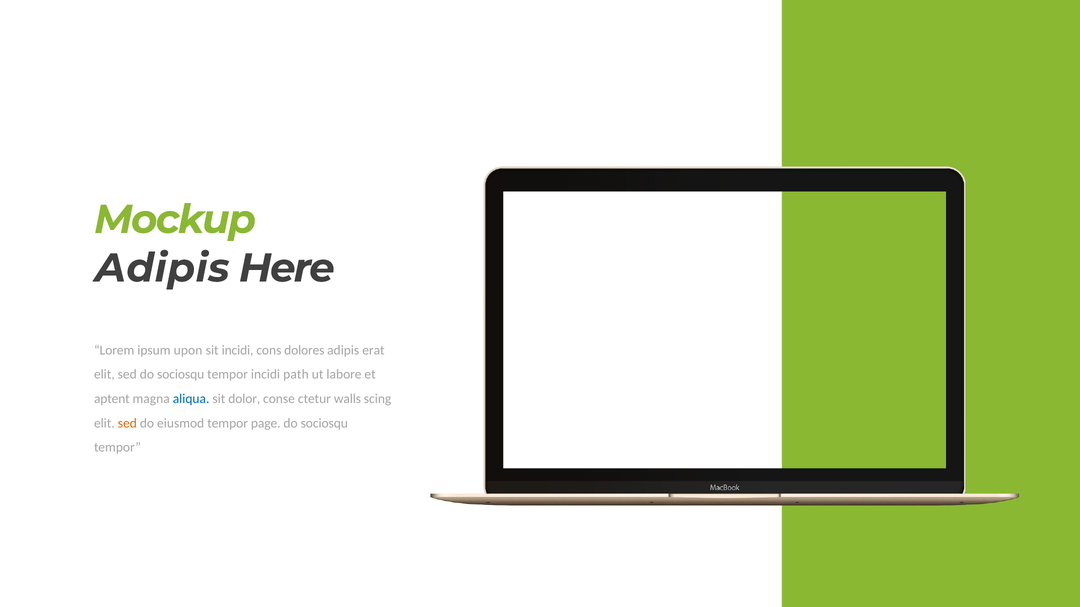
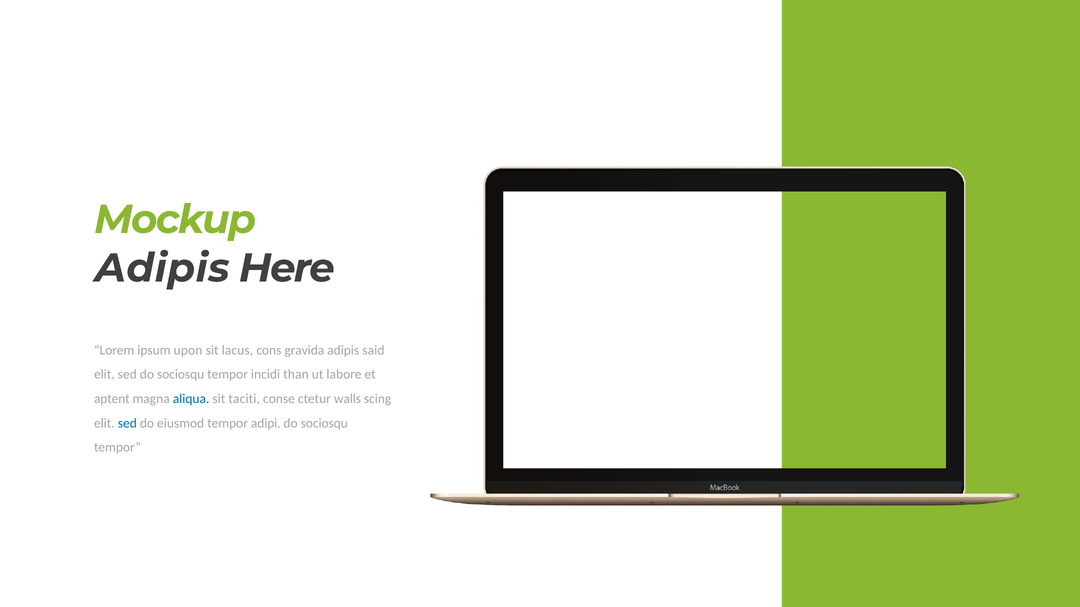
sit incidi: incidi -> lacus (237, 351)
dolores: dolores -> gravida (304, 351)
erat: erat -> said (373, 351)
path: path -> than (296, 375)
dolor: dolor -> taciti (244, 399)
sed colour: orange -> blue (127, 423)
page: page -> adipi (266, 423)
